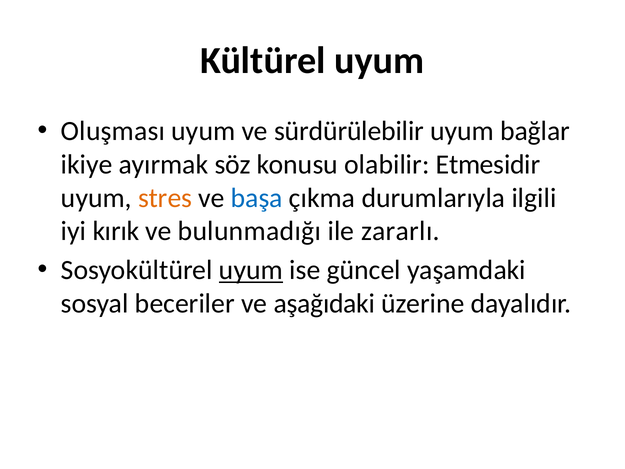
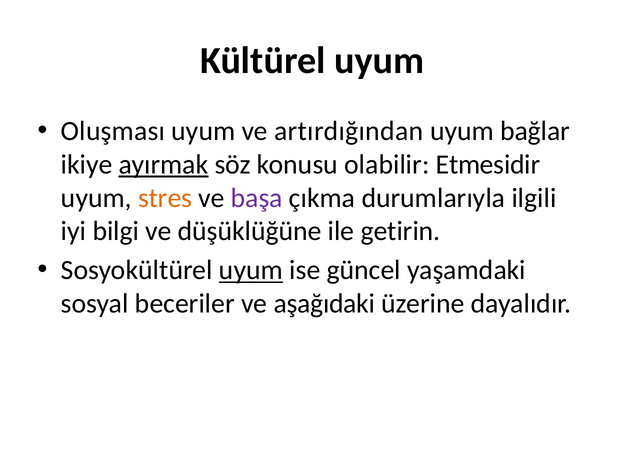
sürdürülebilir: sürdürülebilir -> artırdığından (349, 131)
ayırmak underline: none -> present (163, 164)
başa colour: blue -> purple (257, 198)
kırık: kırık -> bilgi (116, 231)
bulunmadığı: bulunmadığı -> düşüklüğüne (250, 231)
zararlı: zararlı -> getirin (401, 231)
